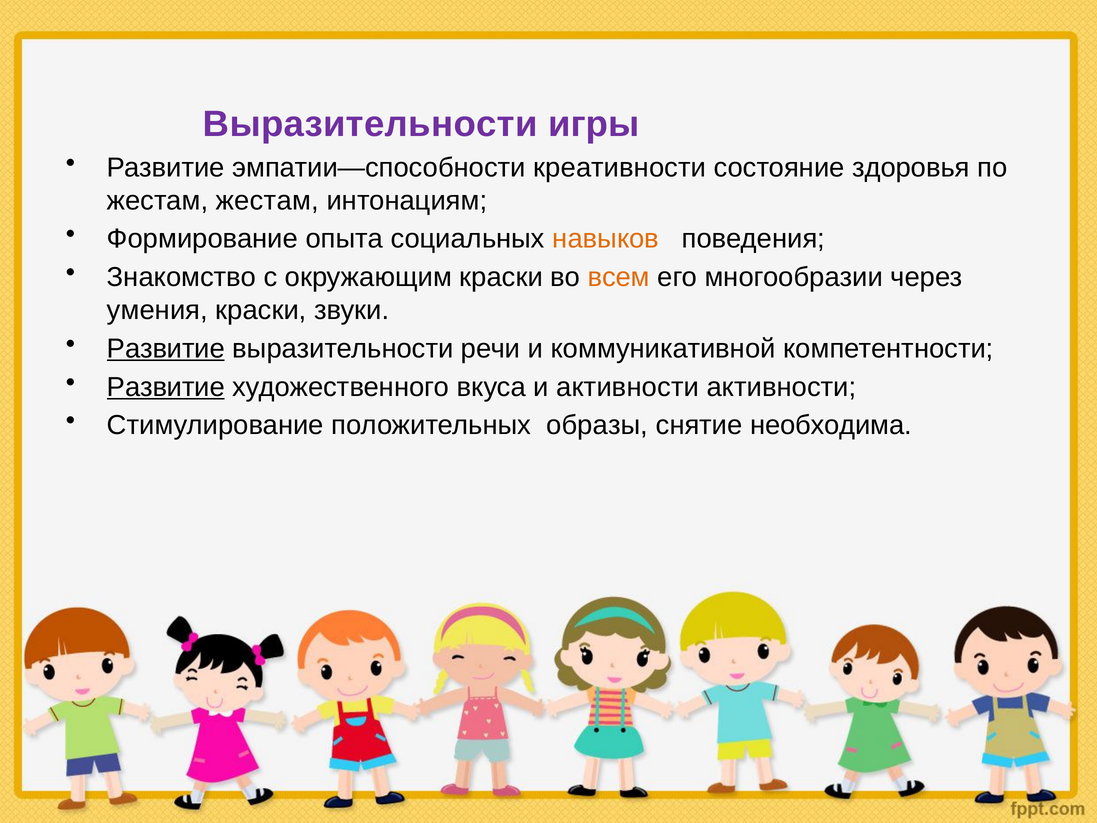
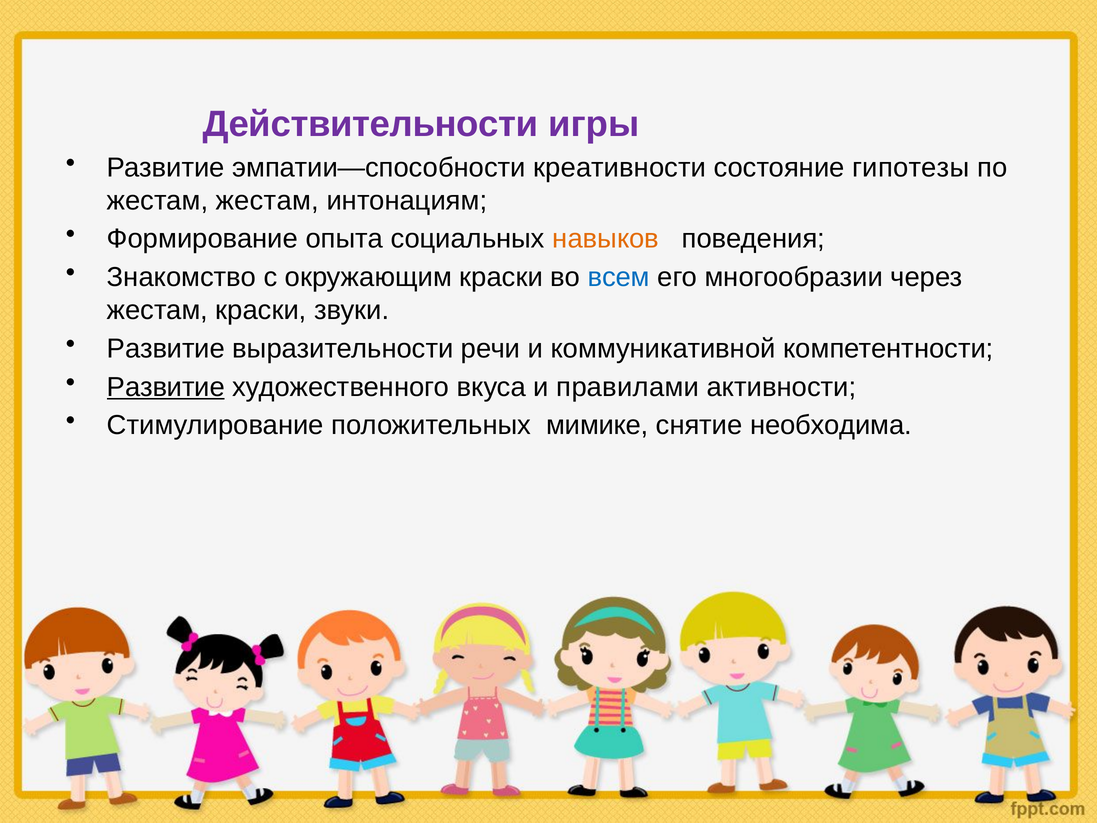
Выразительности: Выразительности -> Действительности (371, 124)
здоровья: здоровья -> гипотезы (911, 168)
всем colour: orange -> blue (619, 277)
умения: умения -> жестам (157, 310)
Развитие underline: present -> none (166, 349)
и активности: активности -> правилами (628, 387)
образы: образы -> мимике (597, 425)
